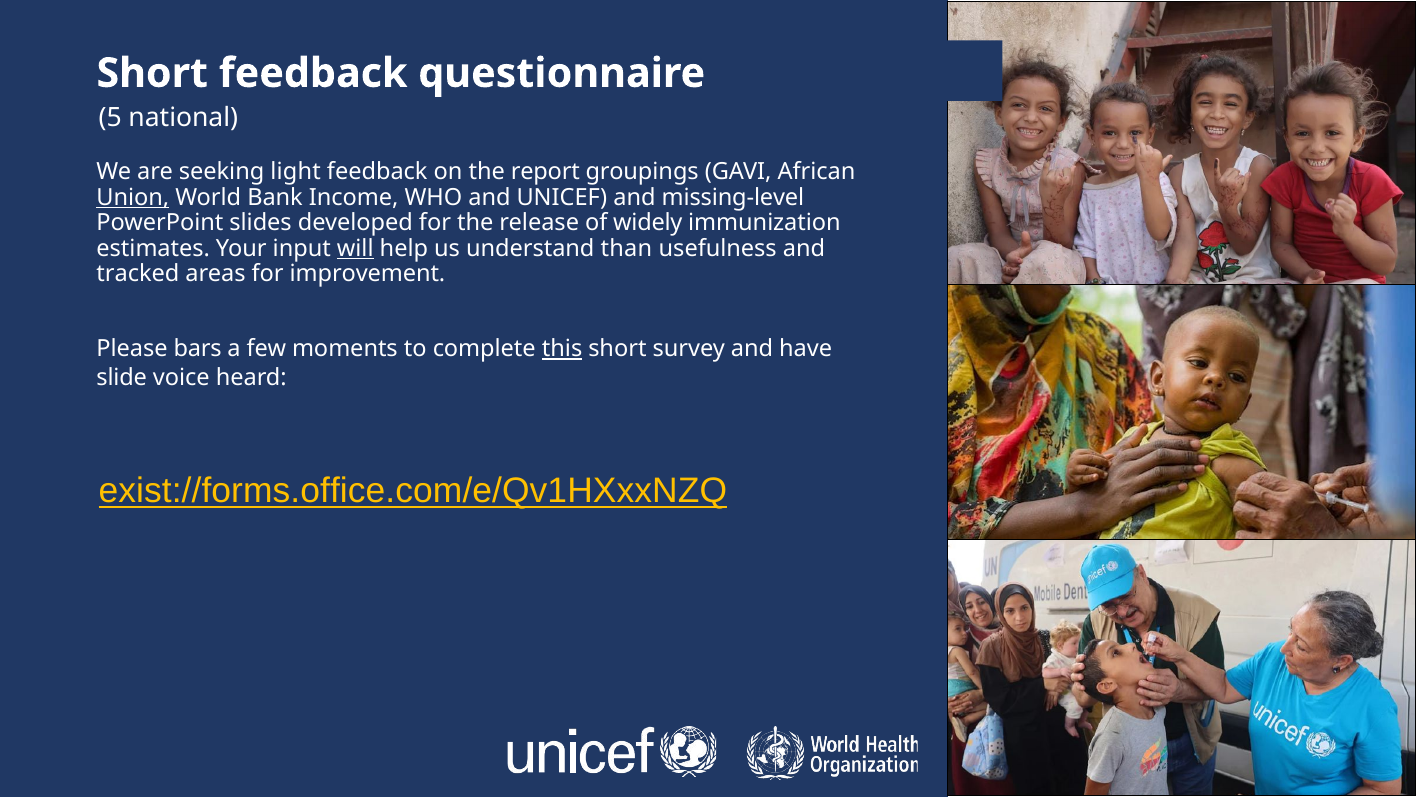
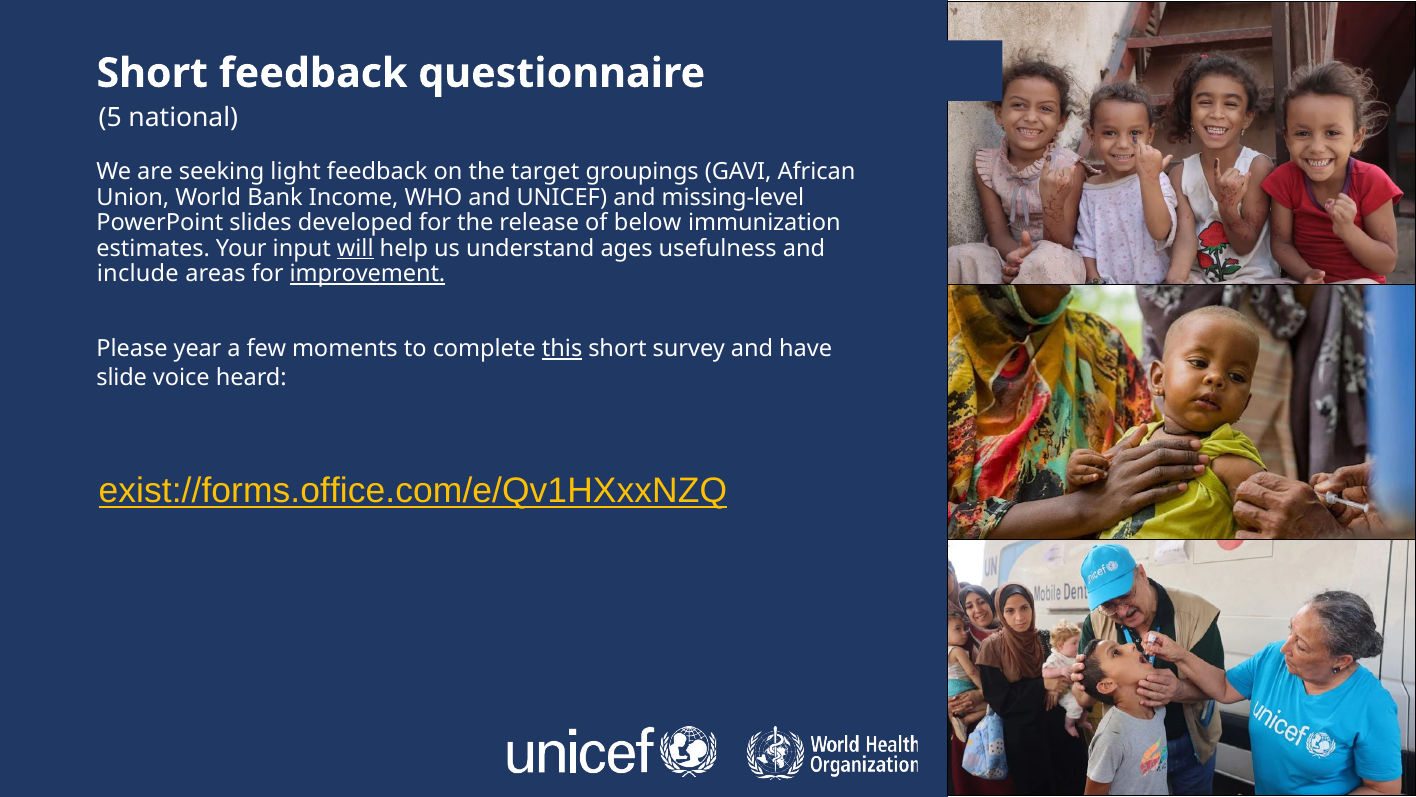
report: report -> target (545, 172)
Union underline: present -> none (133, 197)
widely: widely -> below (648, 223)
than: than -> ages (627, 248)
tracked: tracked -> include (138, 274)
improvement underline: none -> present (368, 274)
bars: bars -> year (198, 349)
